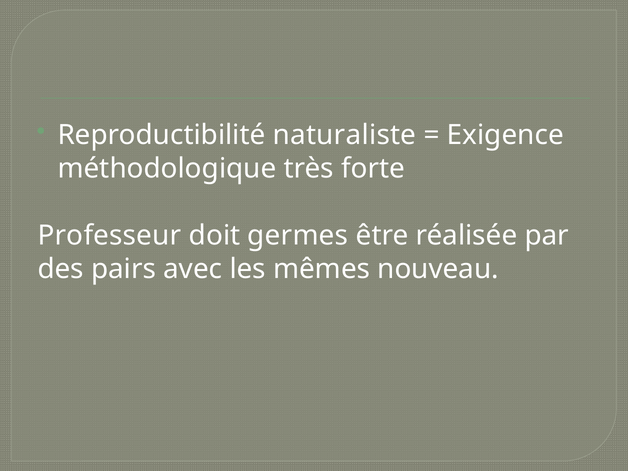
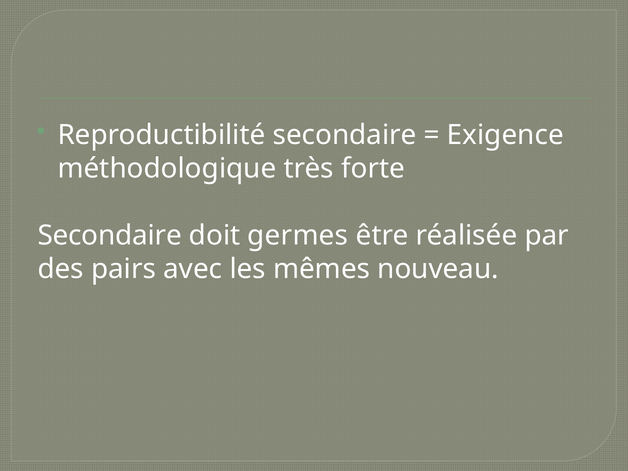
Reproductibilité naturaliste: naturaliste -> secondaire (345, 135)
Professeur: Professeur -> Secondaire (110, 235)
